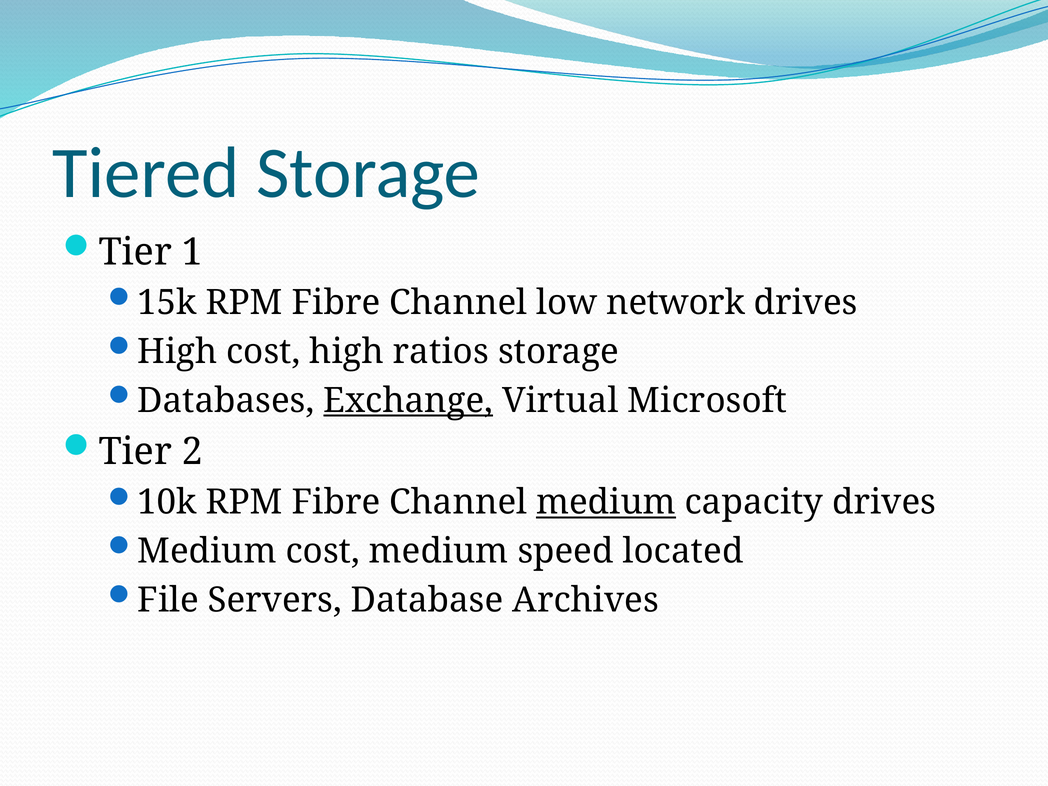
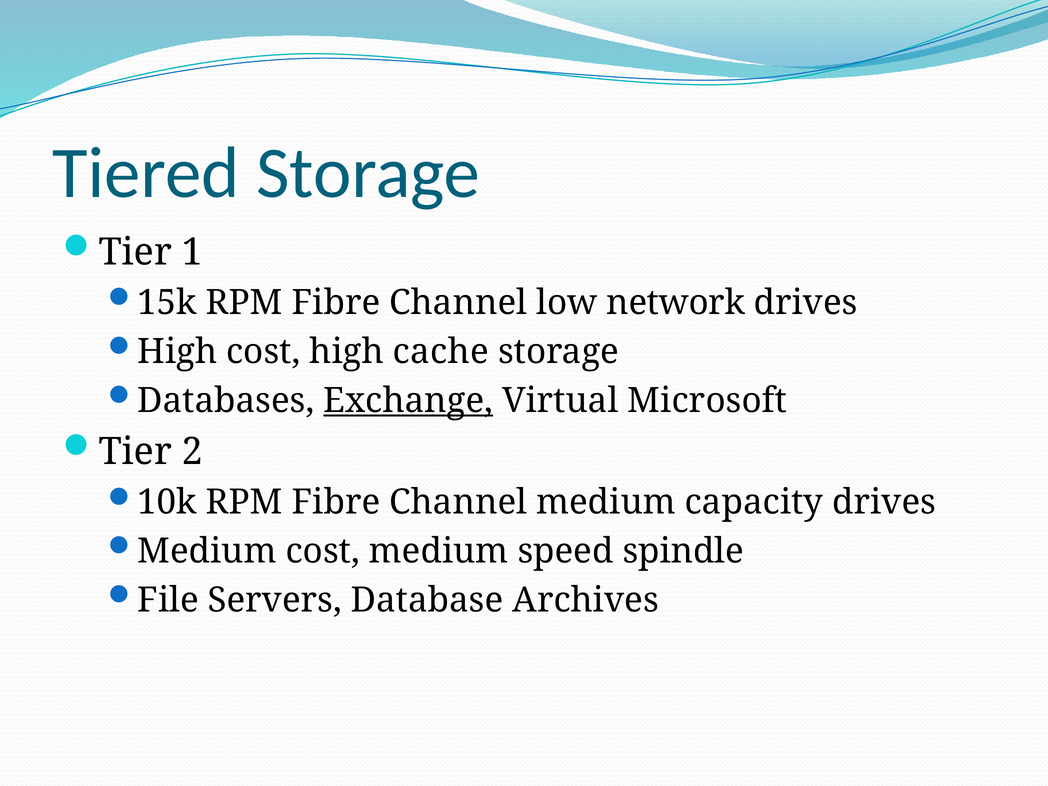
ratios: ratios -> cache (441, 352)
medium underline: present -> none (606, 502)
located: located -> spindle (683, 551)
